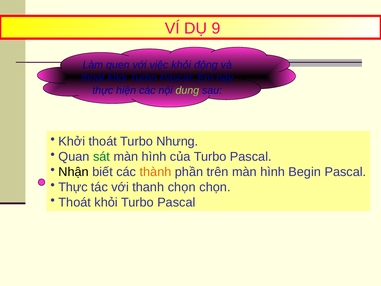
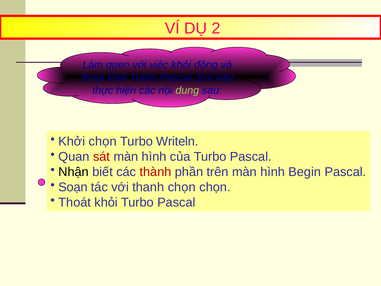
9: 9 -> 2 (216, 28)
Khởi thoát: thoát -> chọn (103, 141)
Nhưng: Nhưng -> Writeln (177, 141)
sát colour: green -> red (102, 157)
thành colour: orange -> red (155, 172)
Thực: Thực -> Soạn (73, 187)
